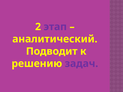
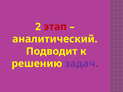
этап colour: purple -> red (55, 27)
